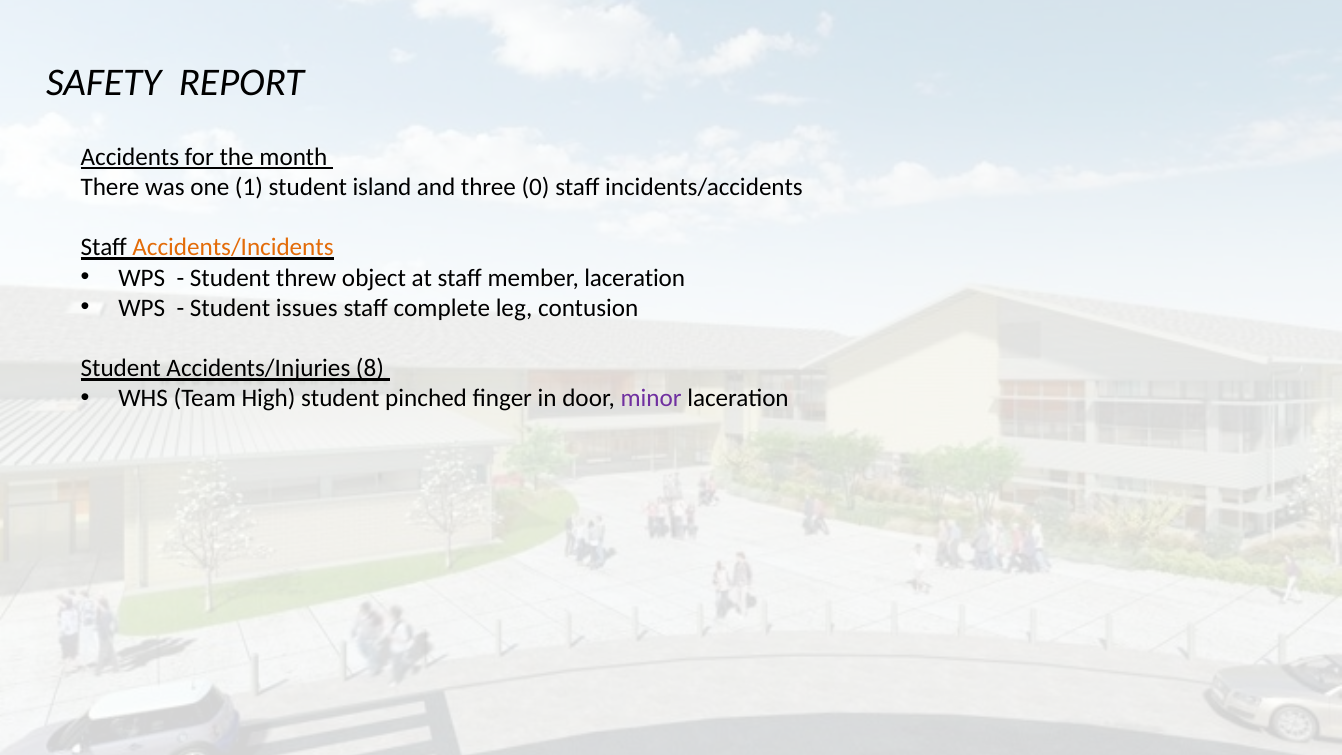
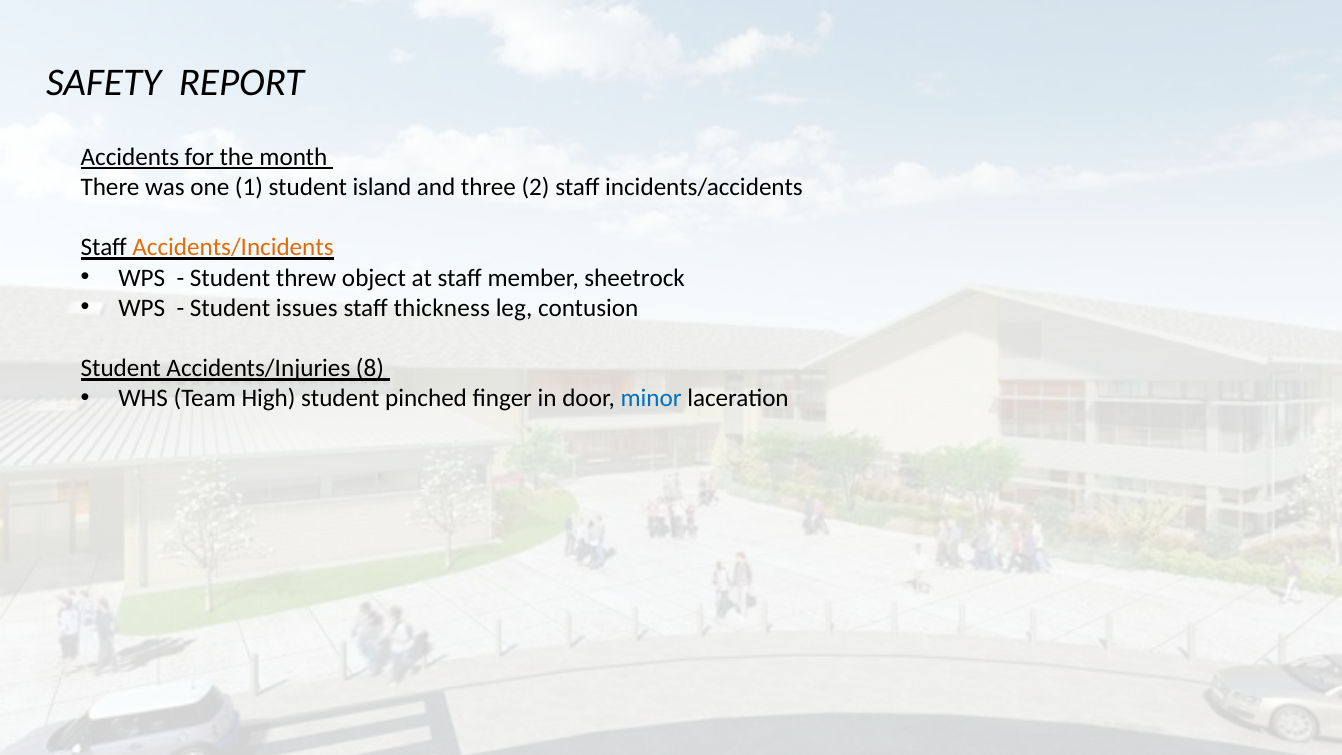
0: 0 -> 2 (536, 187)
member laceration: laceration -> sheetrock (635, 278)
complete: complete -> thickness (442, 308)
minor colour: purple -> blue (651, 398)
